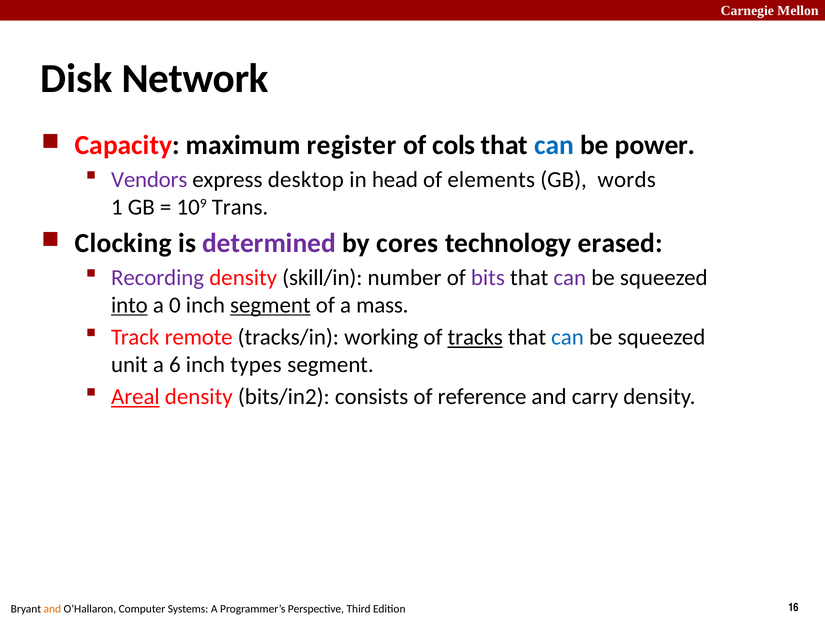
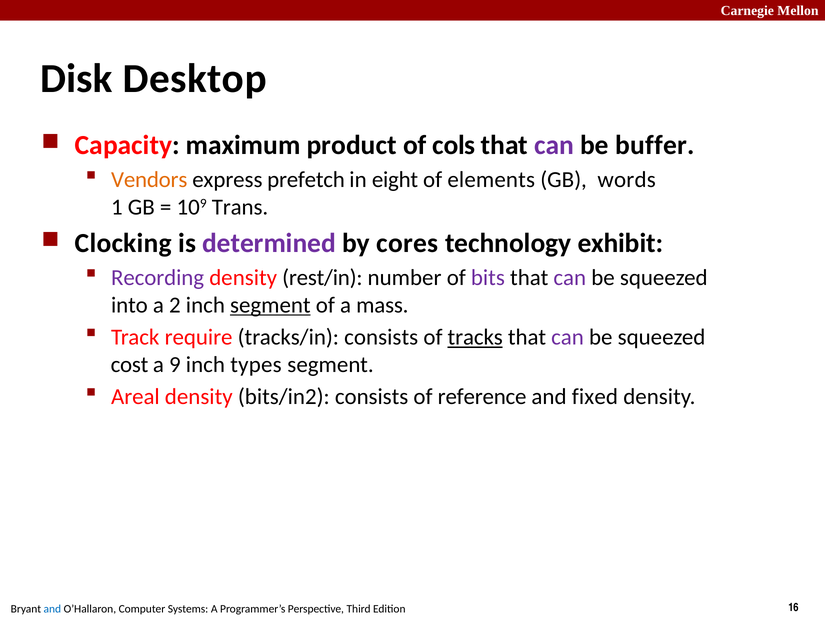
Network: Network -> Desktop (195, 79)
register: register -> product (352, 145)
can colour: blue -> purple (554, 145)
power: power -> buffer (655, 145)
Vendors colour: purple -> orange (149, 180)
desktop: desktop -> prefetch (306, 180)
head: head -> eight (395, 180)
erased: erased -> exhibit (620, 244)
skill/in: skill/in -> rest/in (322, 278)
into underline: present -> none (129, 306)
0: 0 -> 2 (175, 306)
remote: remote -> require (199, 338)
tracks/in working: working -> consists (381, 338)
can colour: blue -> purple (568, 338)
unit: unit -> cost (129, 365)
6: 6 -> 9 (175, 365)
Areal underline: present -> none (135, 397)
carry: carry -> fixed (595, 397)
and colour: orange -> blue (52, 610)
